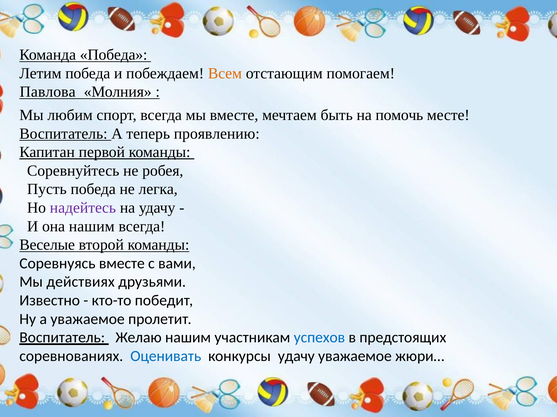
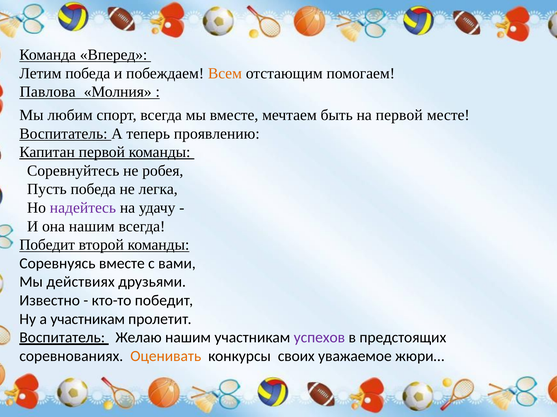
Команда Победа: Победа -> Вперед (114, 55)
на помочь: помочь -> первой (399, 115)
Веселые: Веселые -> Победит (47, 245)
а уважаемое: уважаемое -> участникам (88, 320)
успехов colour: blue -> purple (319, 338)
Оценивать colour: blue -> orange (166, 357)
конкурсы удачу: удачу -> своих (296, 357)
